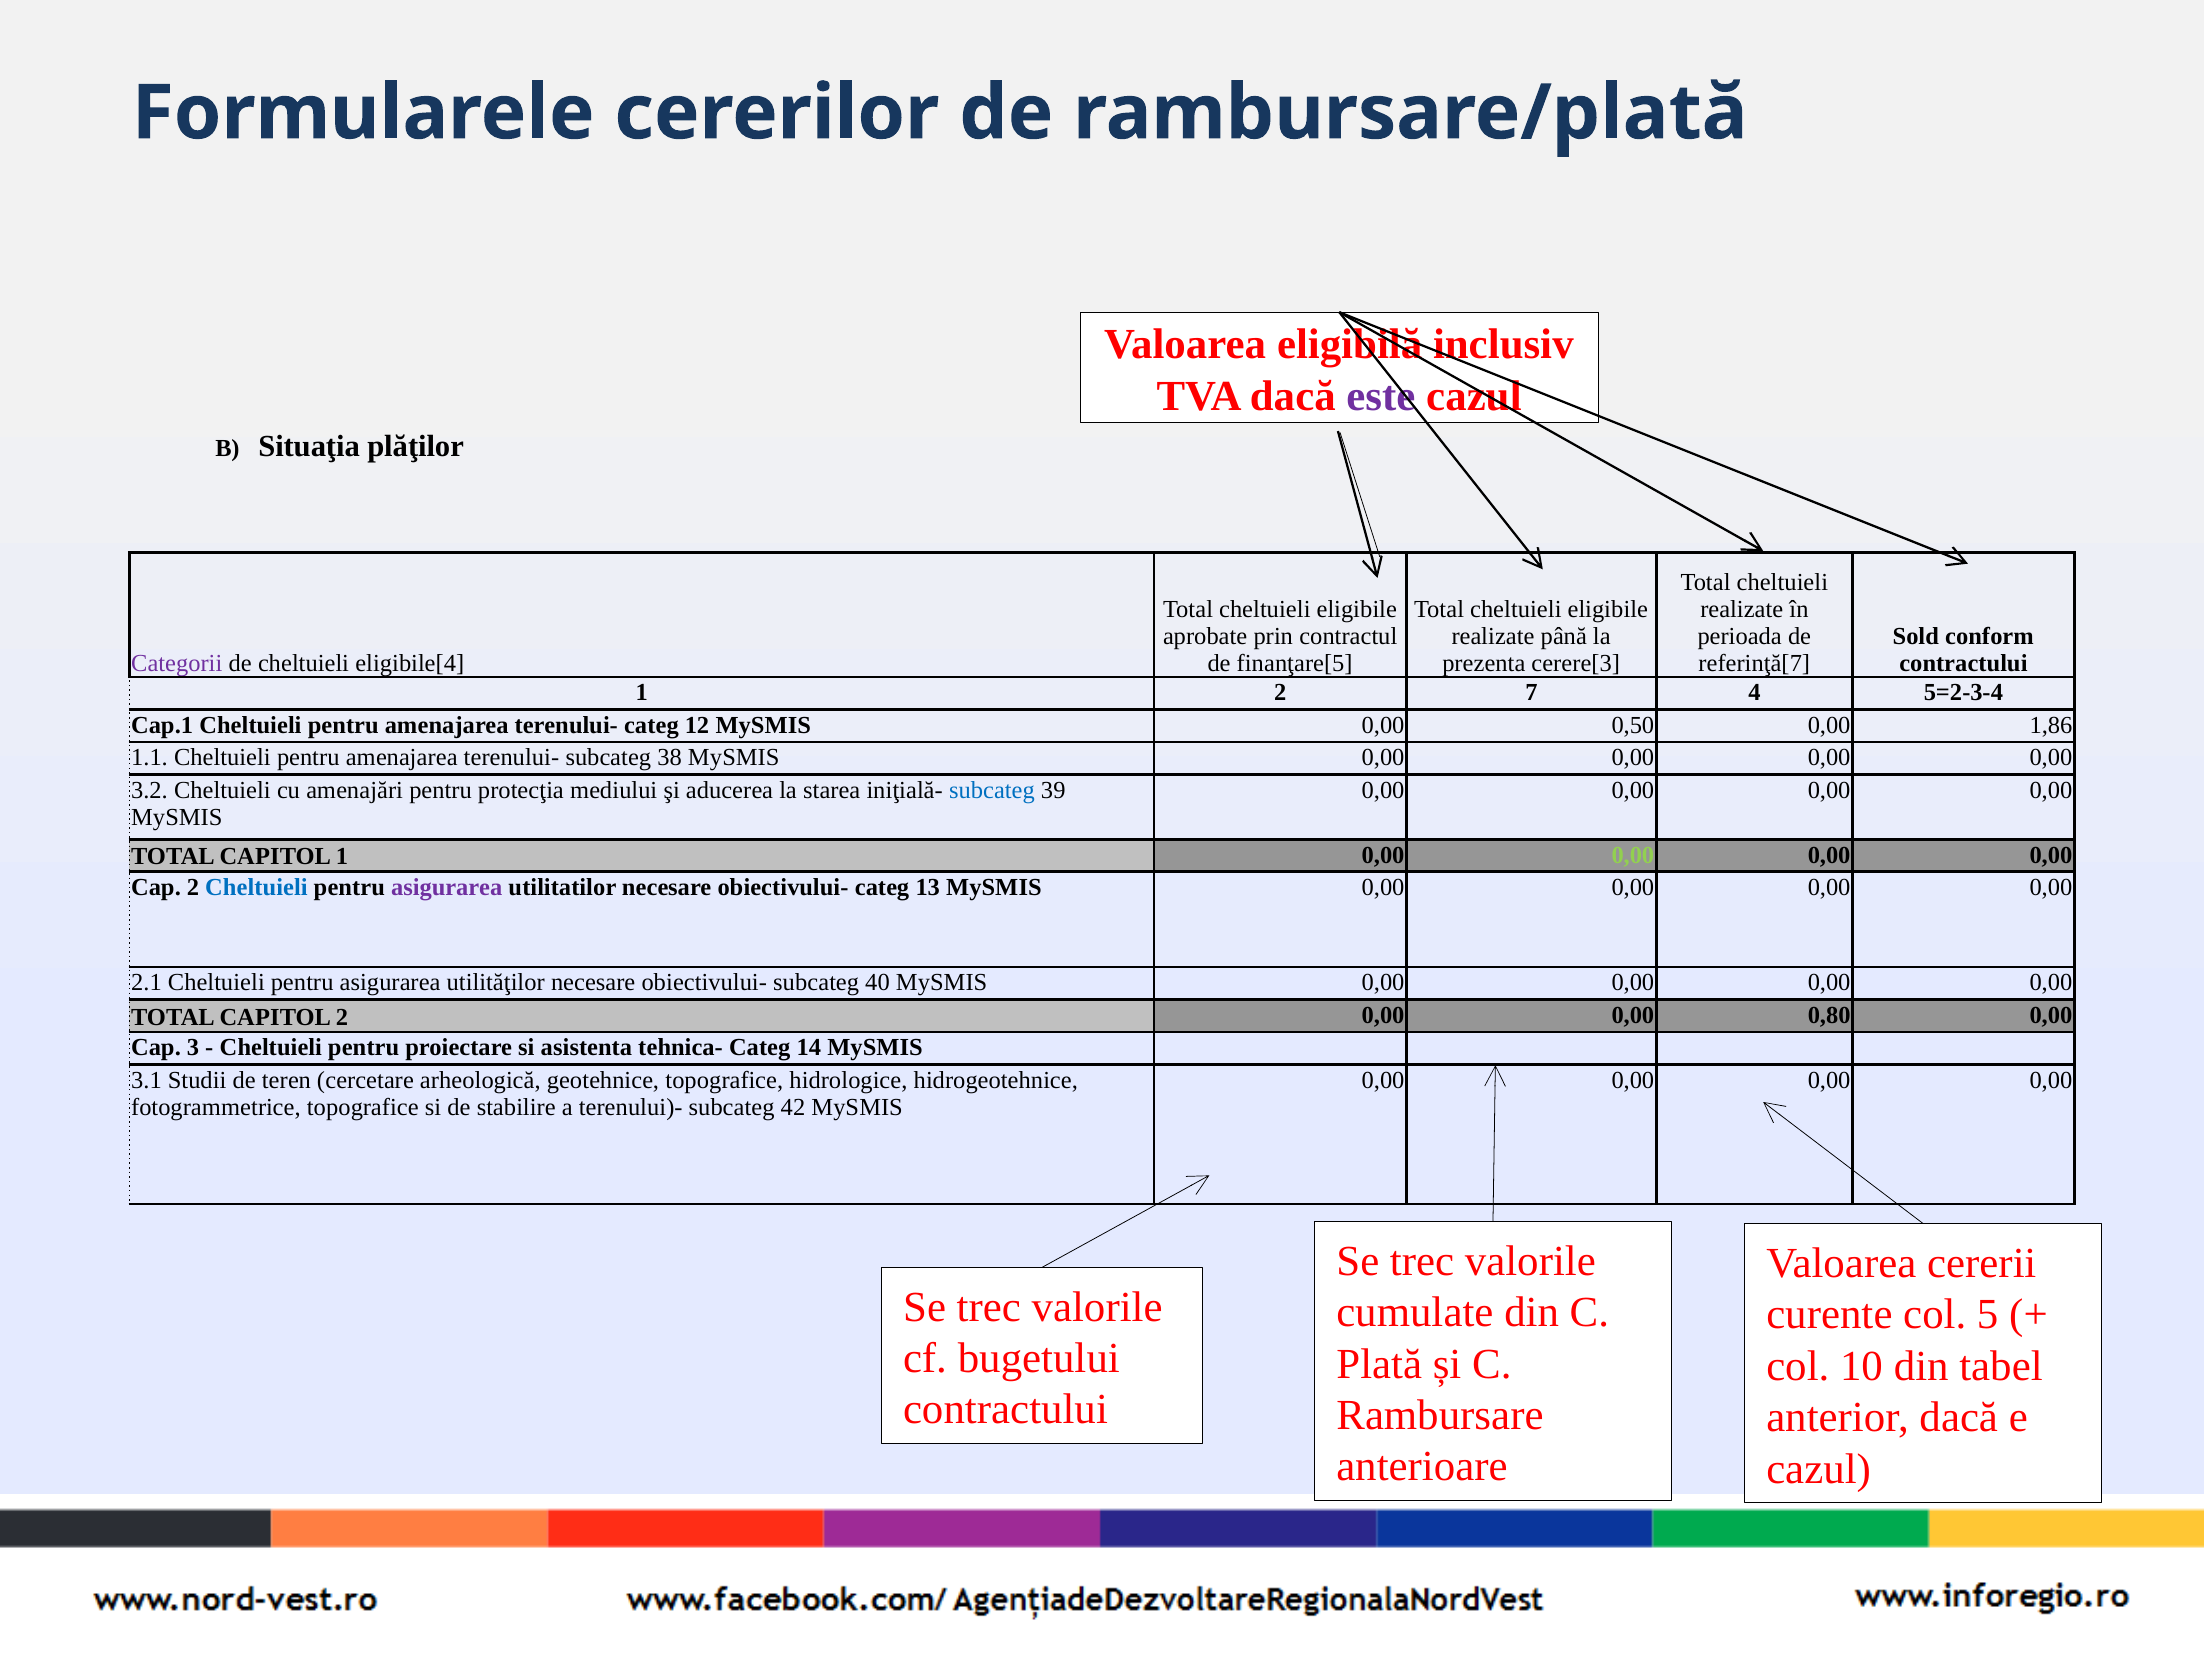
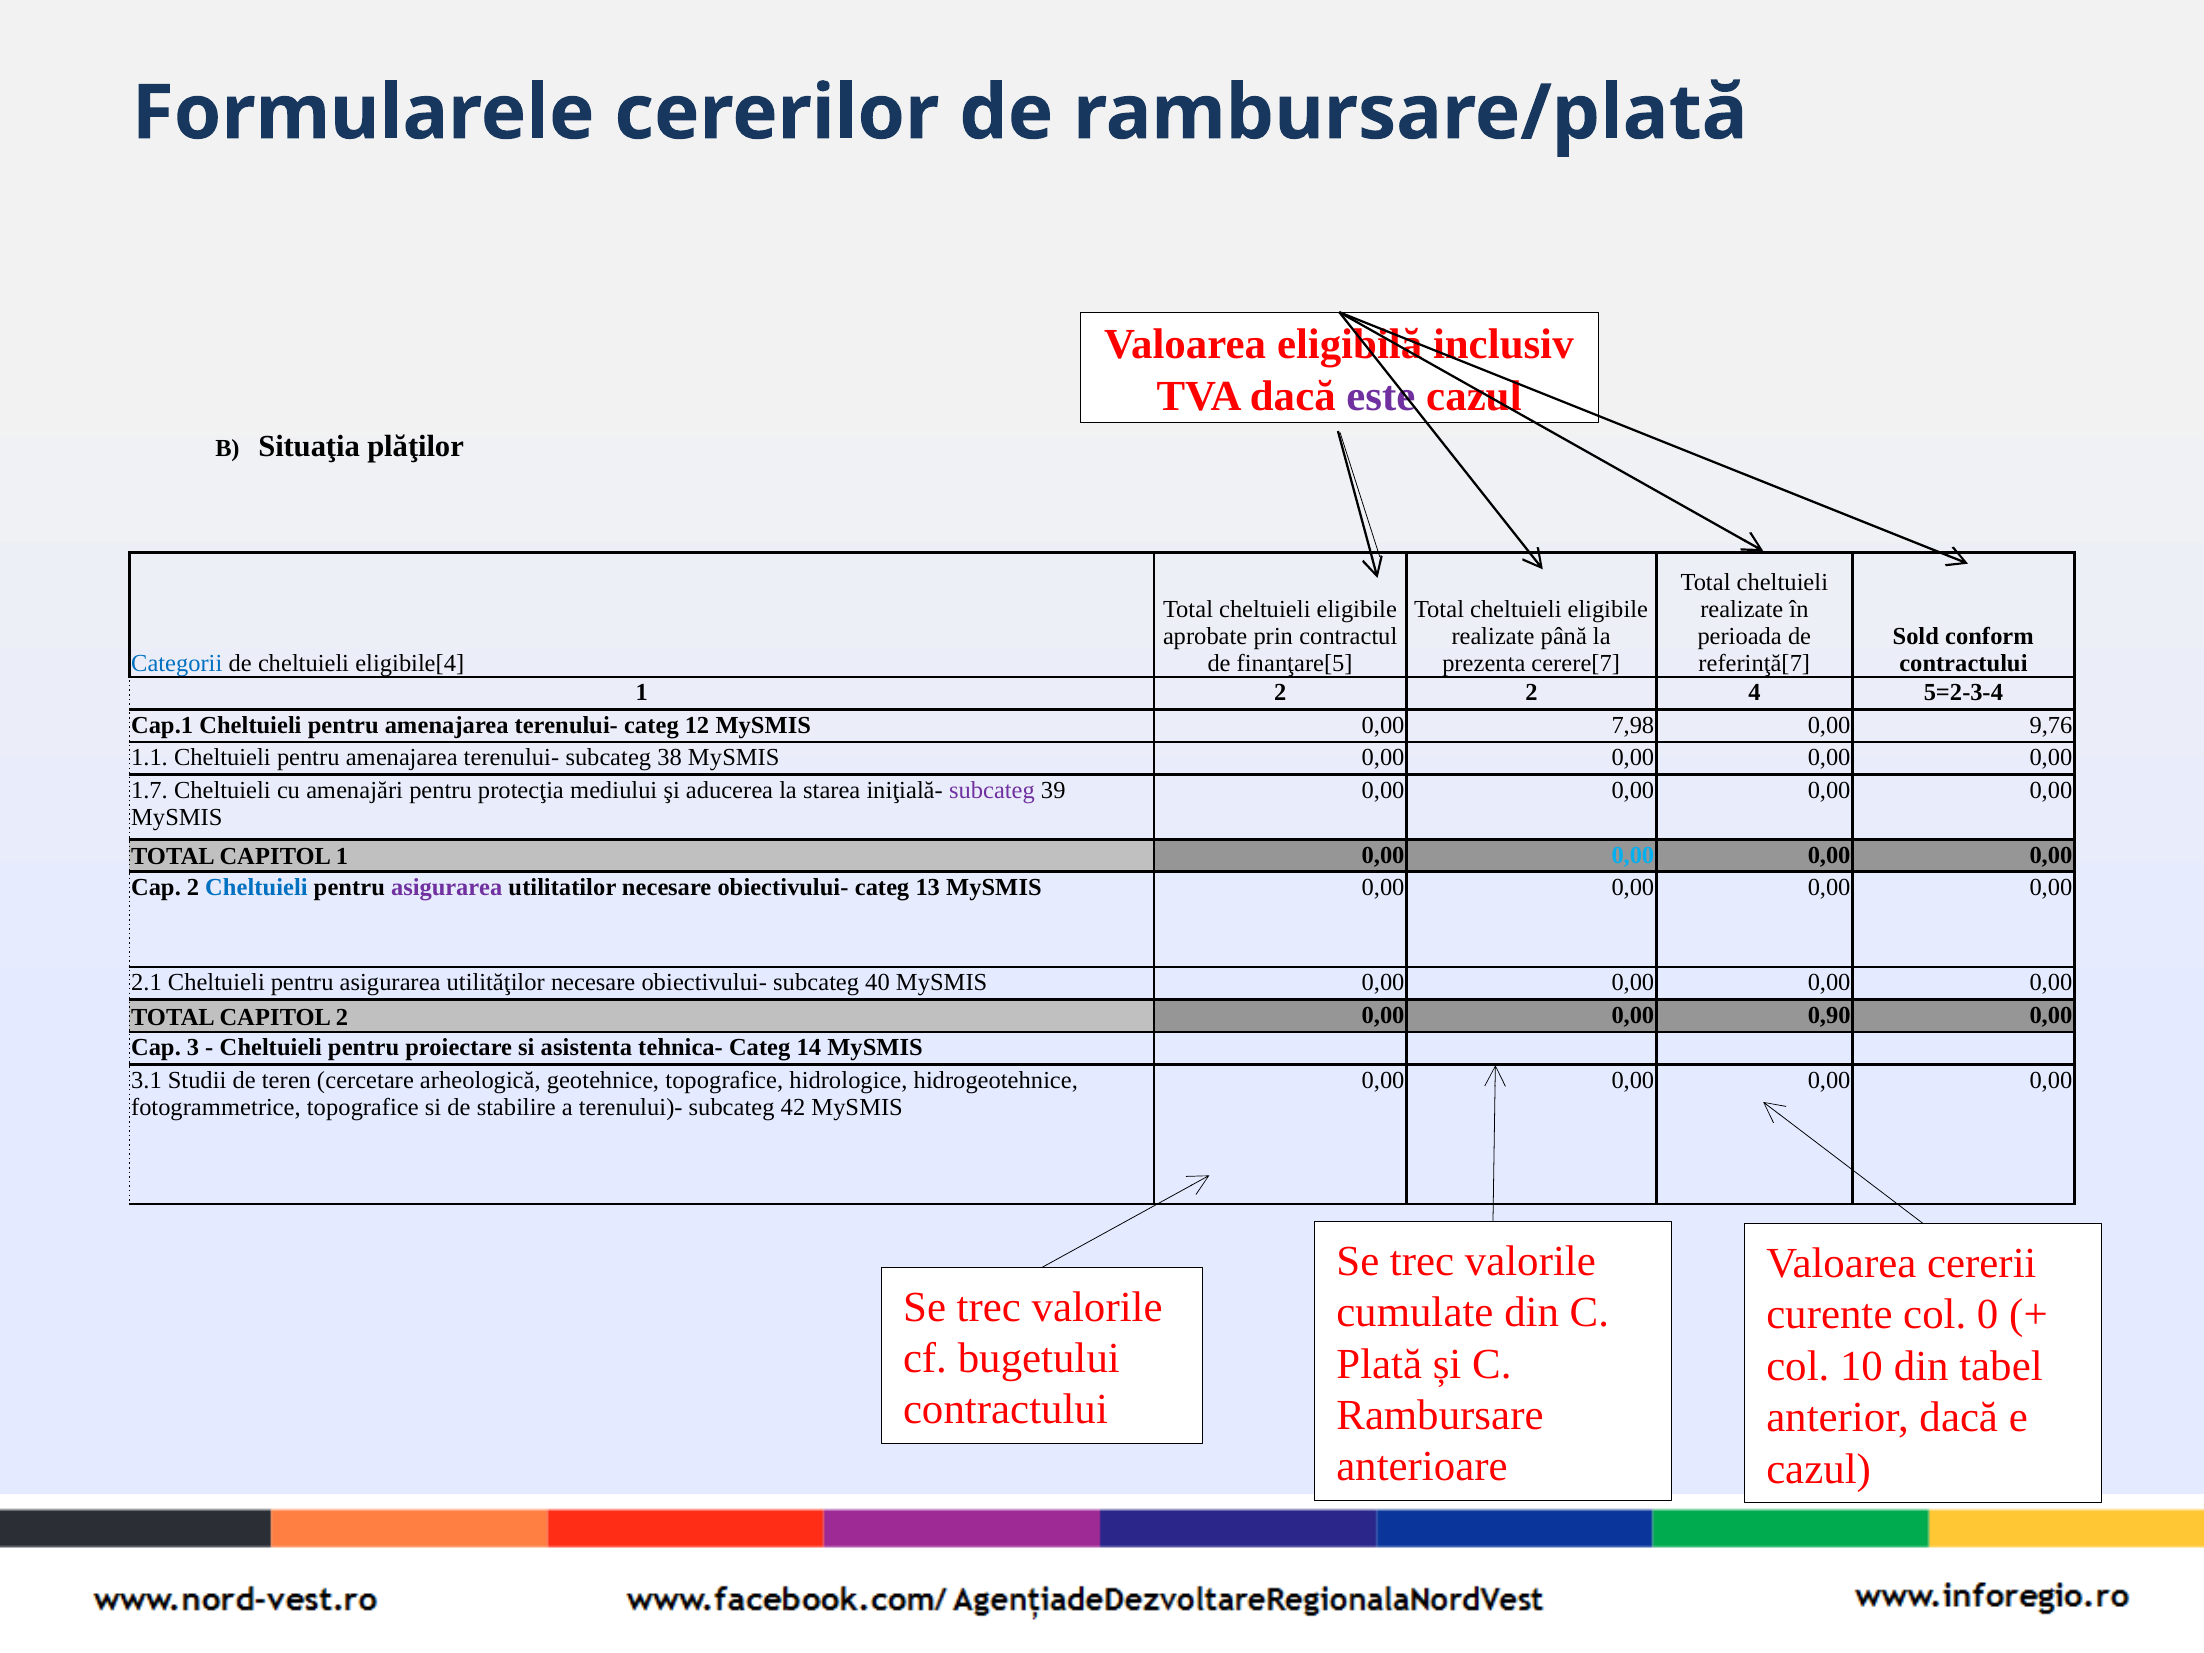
Categorii colour: purple -> blue (177, 664)
cerere[3: cerere[3 -> cerere[7 (1576, 664)
2 7: 7 -> 2 (1531, 693)
0,50: 0,50 -> 7,98 (1633, 725)
1,86: 1,86 -> 9,76 (2051, 725)
3.2: 3.2 -> 1.7 (149, 790)
subcateg colour: blue -> purple (992, 790)
0,00 colour: light green -> light blue (1633, 855)
0,80: 0,80 -> 0,90 (1829, 1015)
5: 5 -> 0 (1988, 1315)
